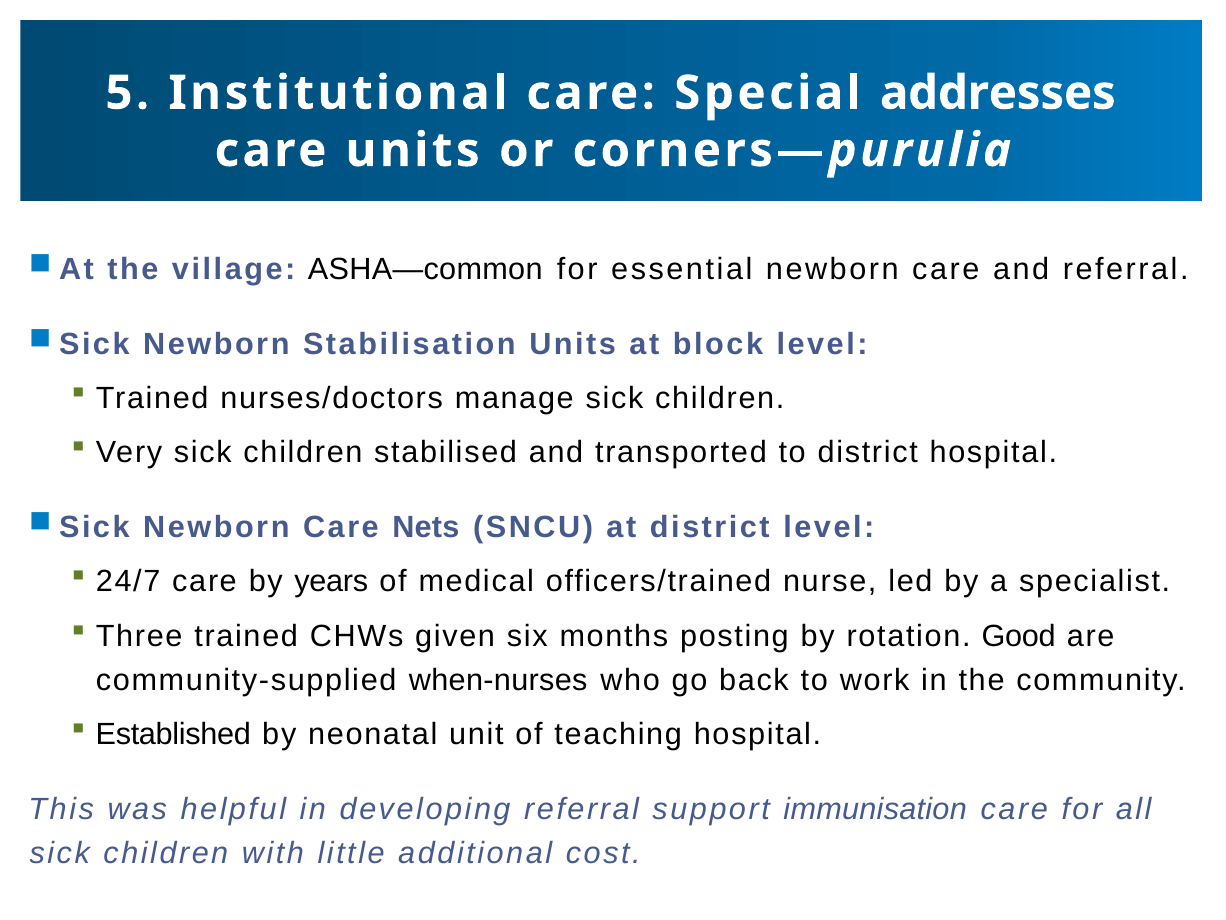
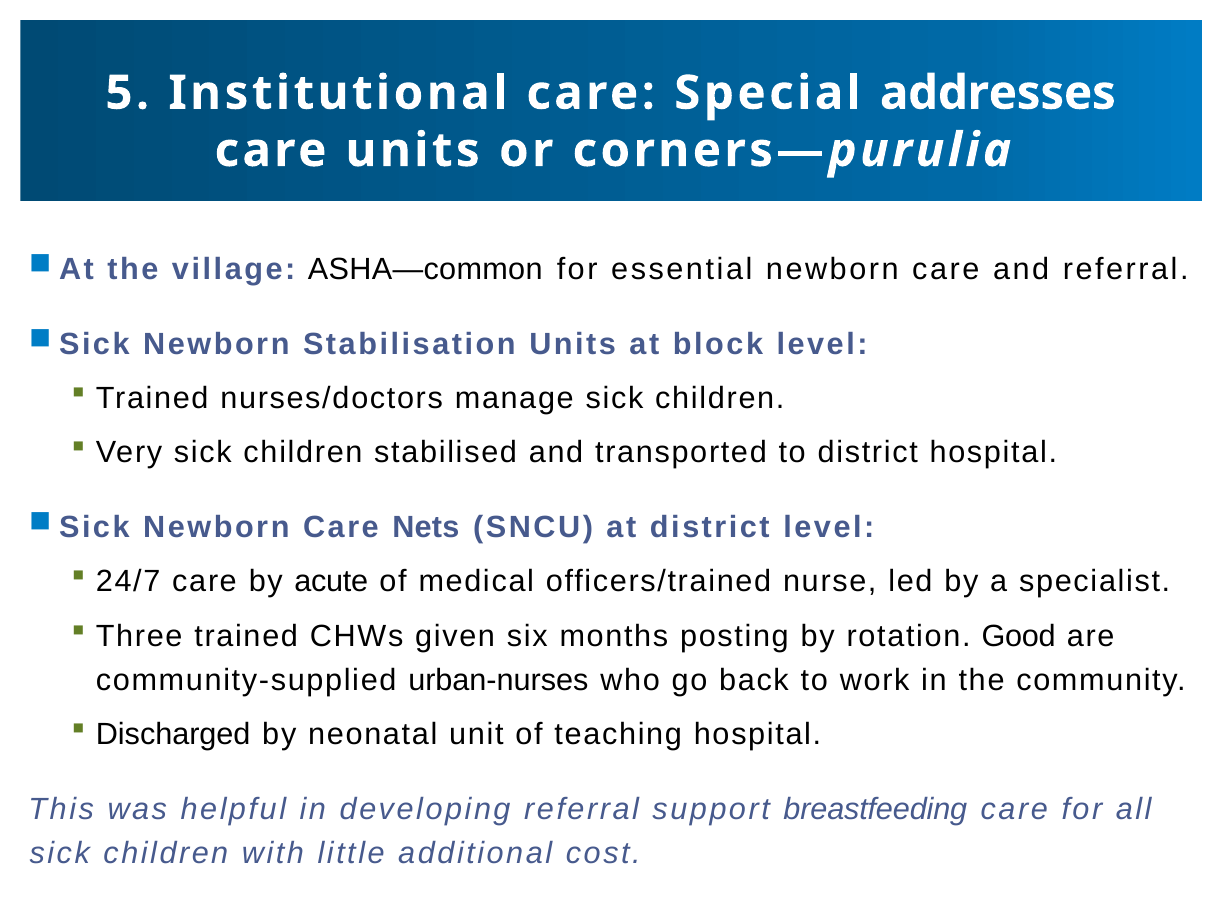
years: years -> acute (331, 582)
when-nurses: when-nurses -> urban-nurses (498, 680)
Established: Established -> Discharged (173, 734)
immunisation: immunisation -> breastfeeding (875, 809)
